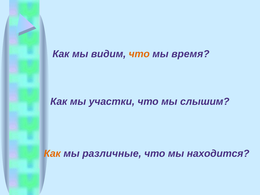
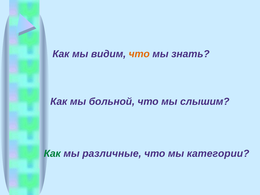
время: время -> знать (190, 54)
участки: участки -> больной (112, 102)
Как colour: orange -> green (52, 154)
находится: находится -> категории (218, 154)
